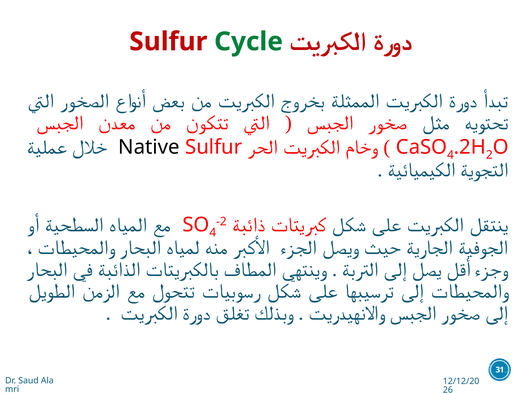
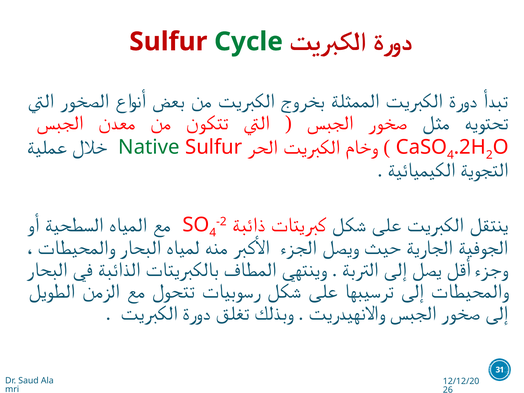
Native colour: black -> green (149, 147)
